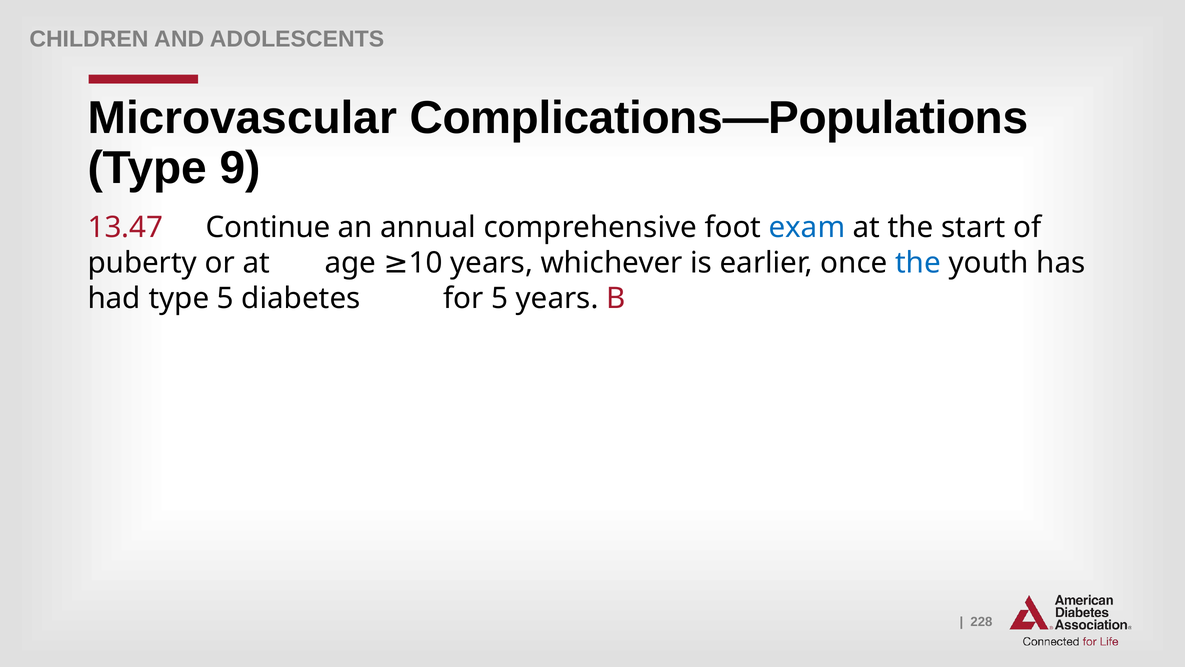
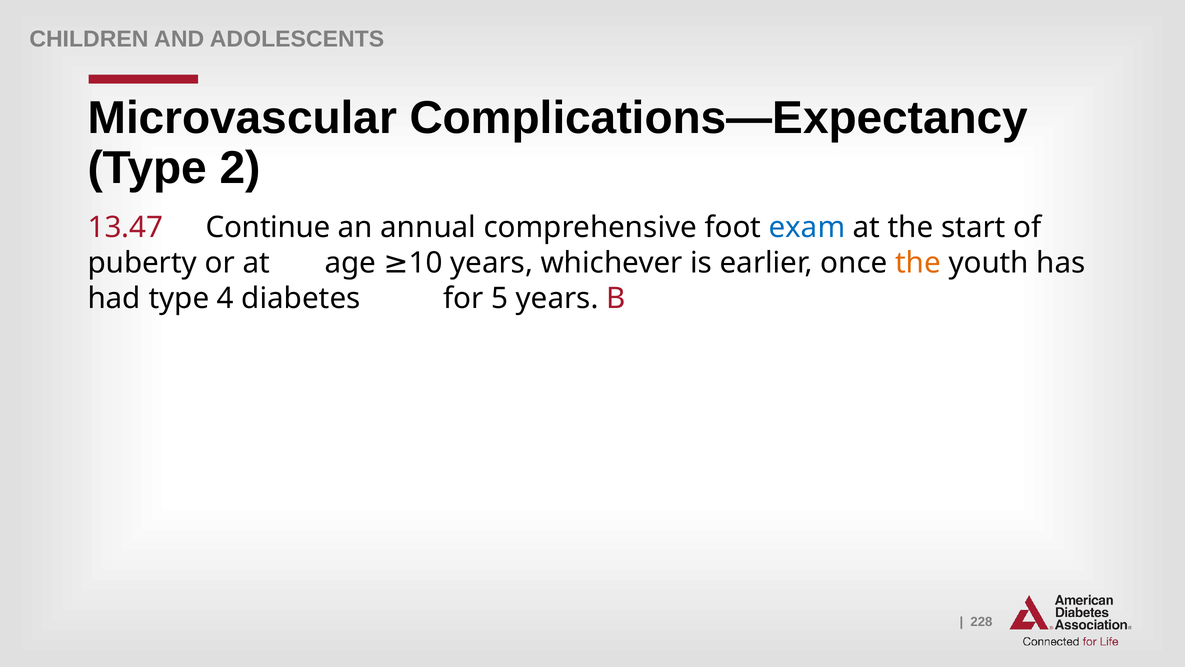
Complications—Populations: Complications—Populations -> Complications—Expectancy (719, 118)
9: 9 -> 2 (240, 168)
the colour: blue -> orange (918, 263)
type 5: 5 -> 4 (225, 298)
